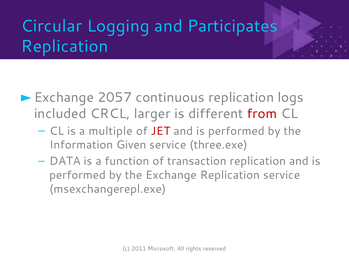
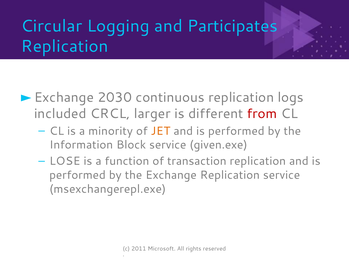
2057: 2057 -> 2030 (115, 98)
multiple: multiple -> minority (111, 131)
JET colour: red -> orange (161, 131)
Given: Given -> Block (131, 145)
three.exe: three.exe -> given.exe (218, 145)
DATA: DATA -> LOSE (65, 162)
